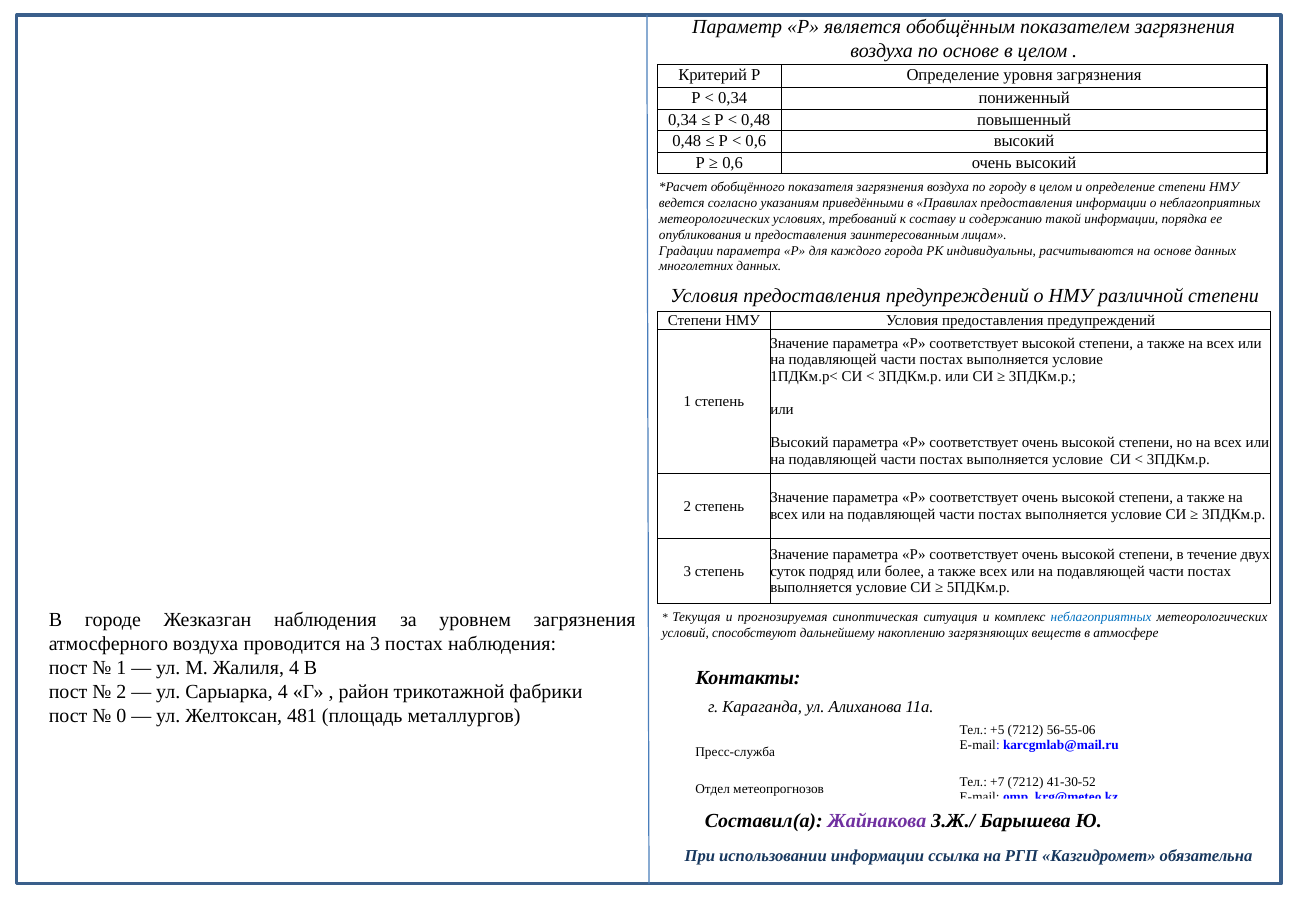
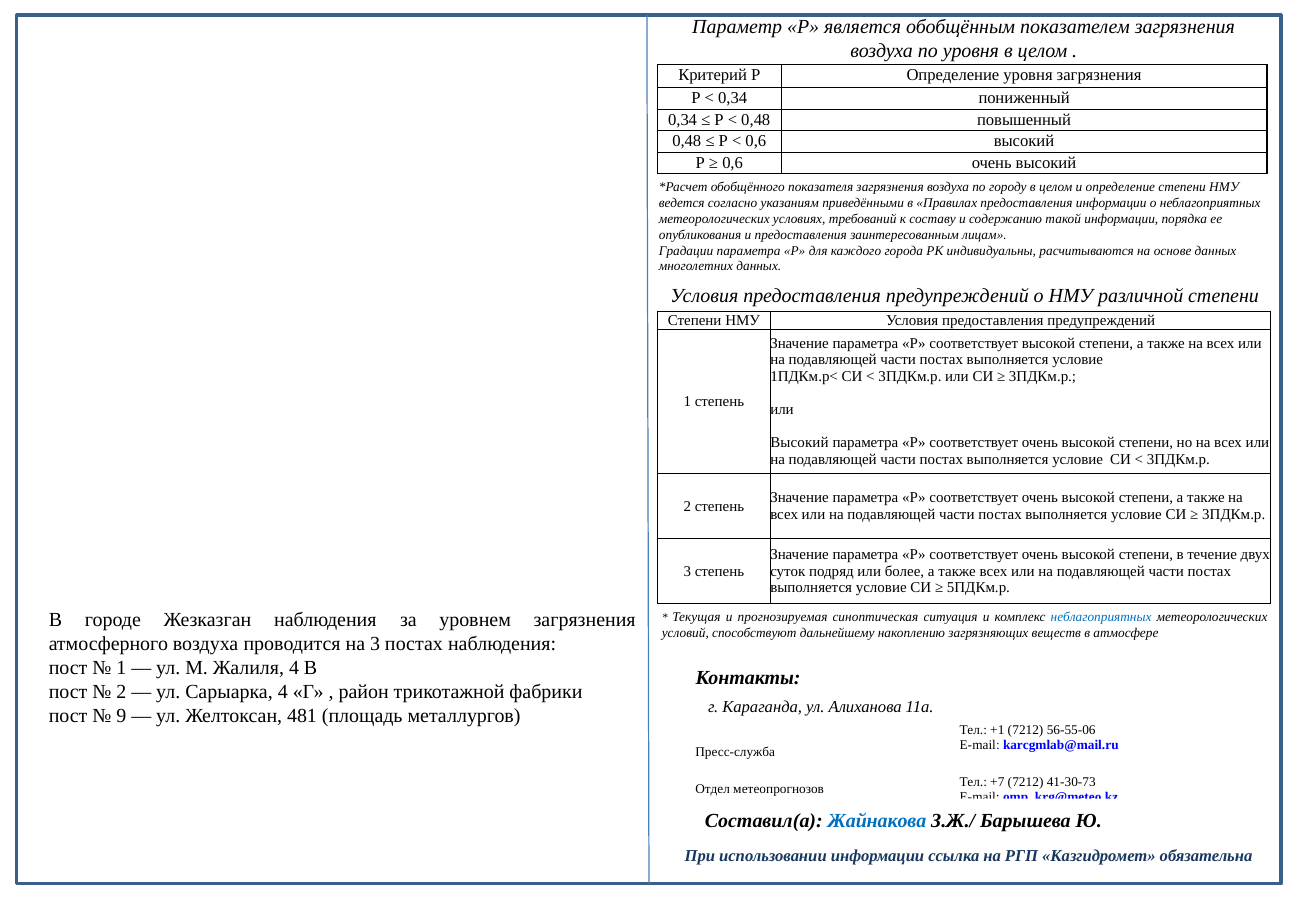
по основе: основе -> уровня (971, 51)
0: 0 -> 9 (121, 715)
+5: +5 -> +1 (997, 730)
41-30-52: 41-30-52 -> 41-30-73 (1071, 782)
Жайнакова colour: purple -> blue (877, 821)
